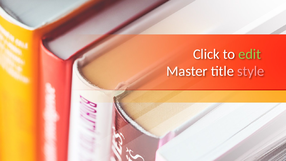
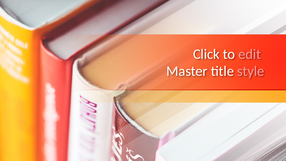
edit colour: light green -> pink (250, 54)
